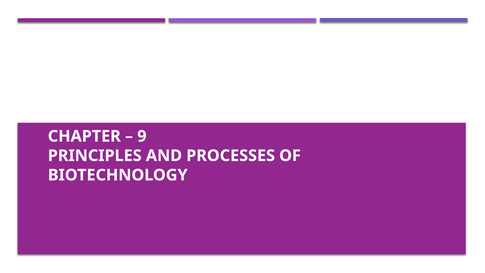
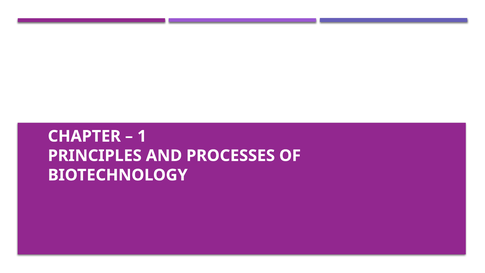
9: 9 -> 1 (142, 136)
